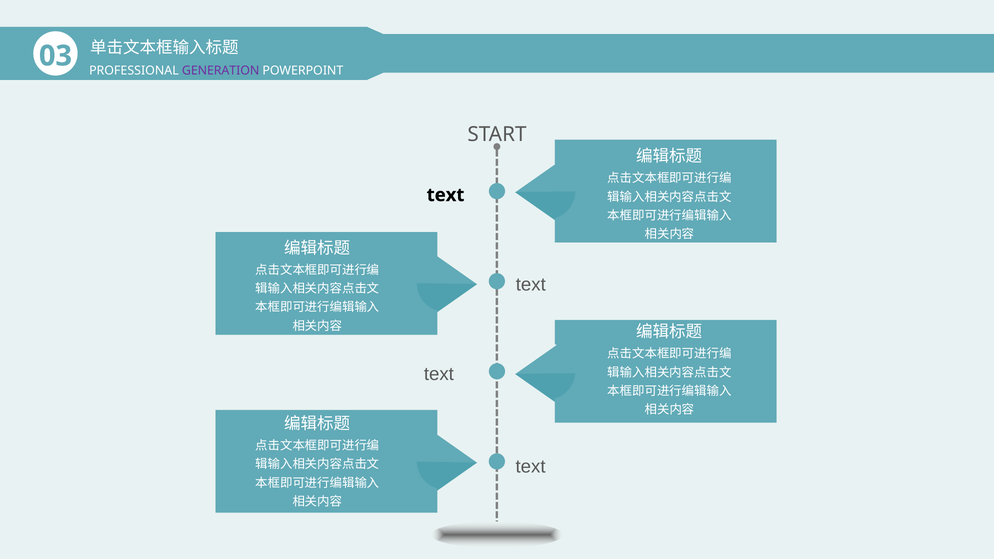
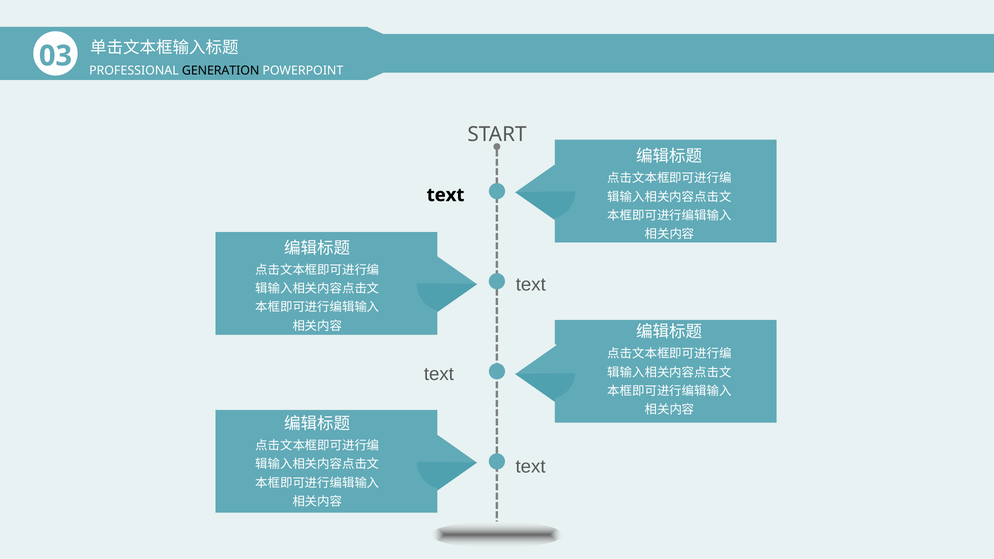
GENERATION colour: purple -> black (221, 71)
